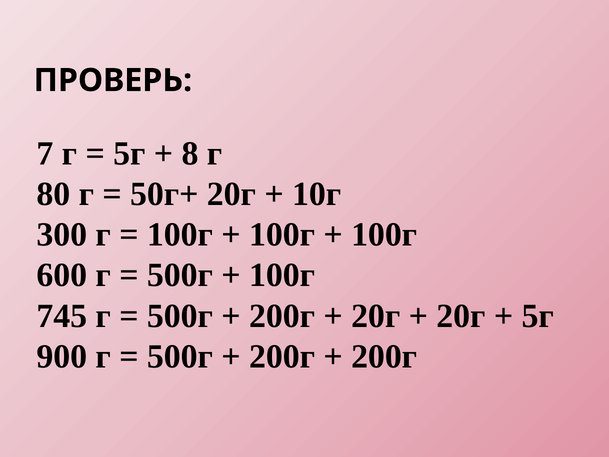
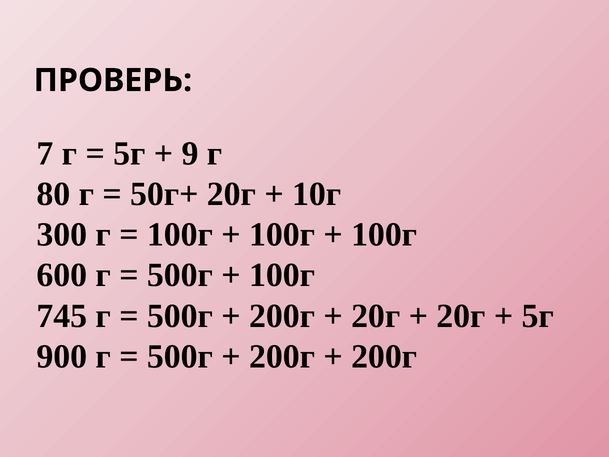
8: 8 -> 9 (190, 153)
